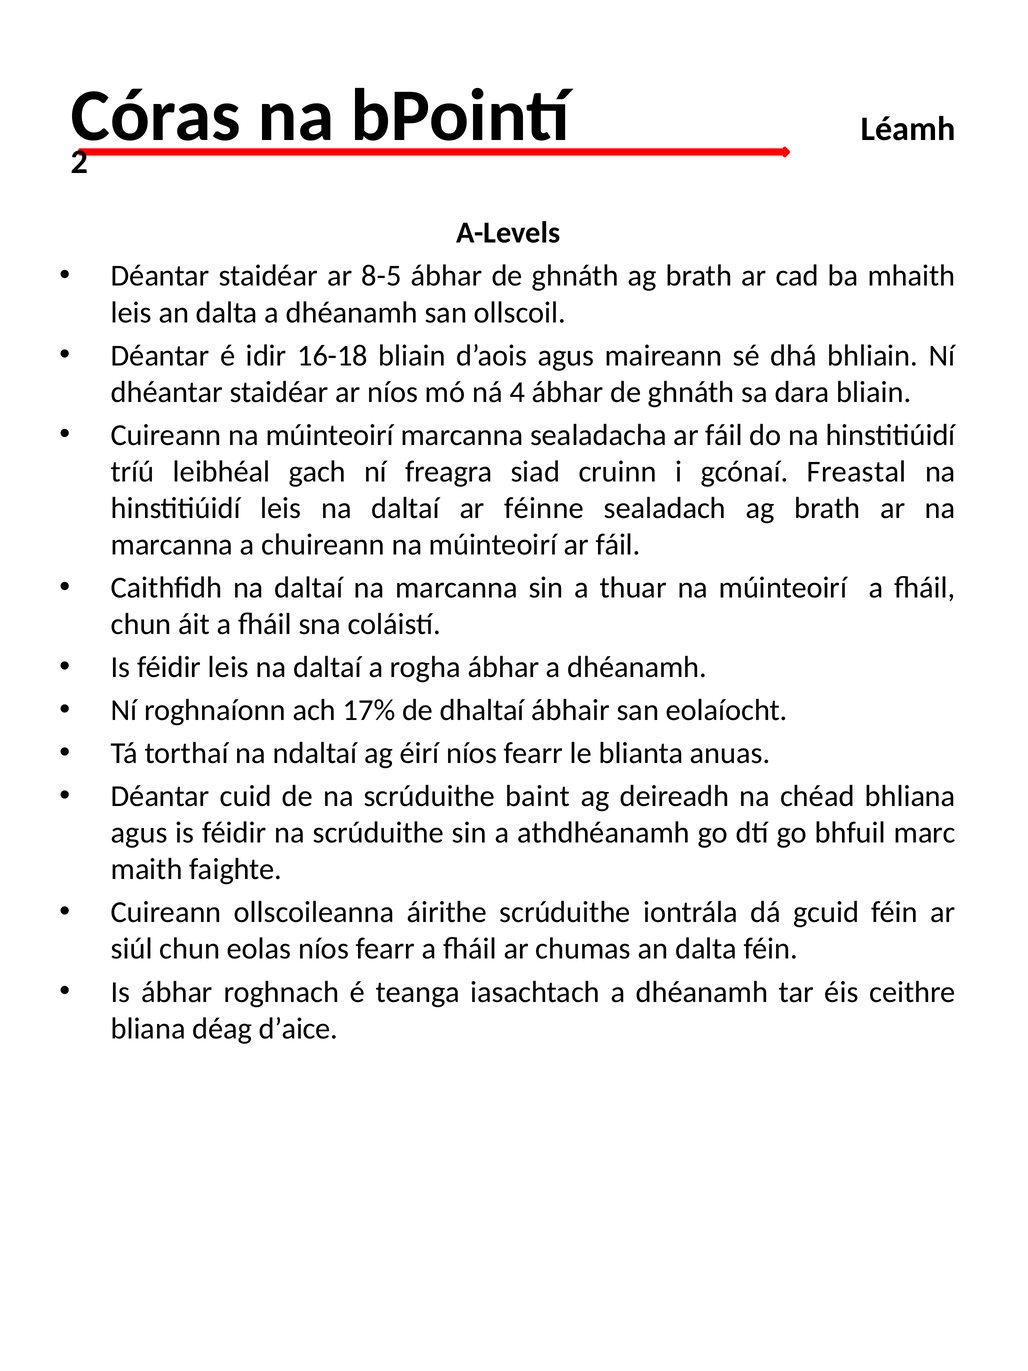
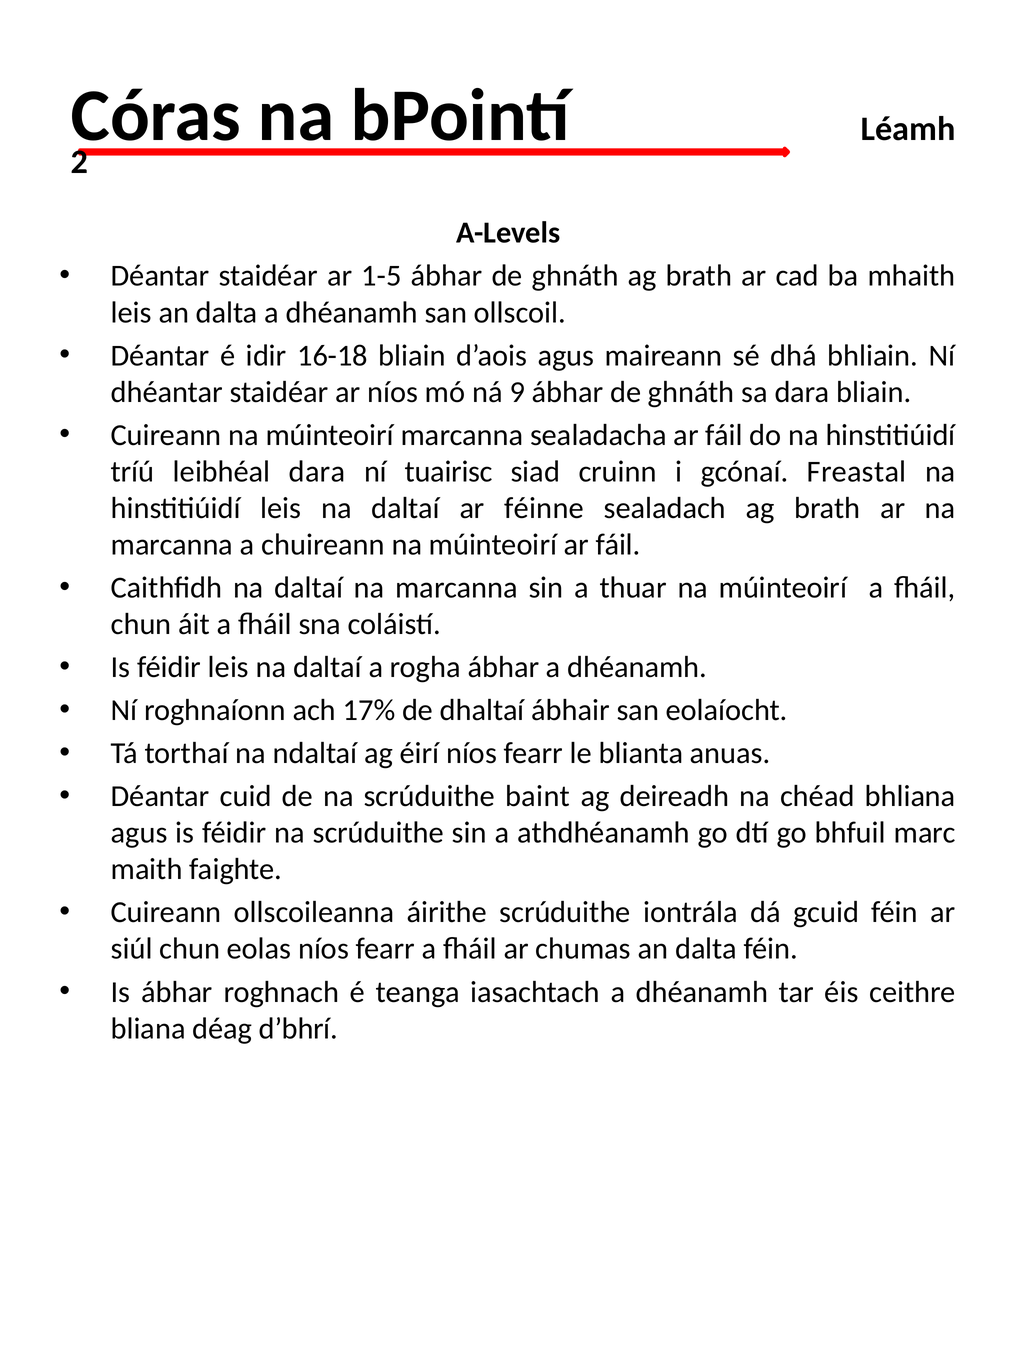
8-5: 8-5 -> 1-5 (381, 276)
4: 4 -> 9 (517, 392)
leibhéal gach: gach -> dara (317, 471)
freagra: freagra -> tuairisc (449, 471)
d’aice: d’aice -> d’bhrí (298, 1028)
